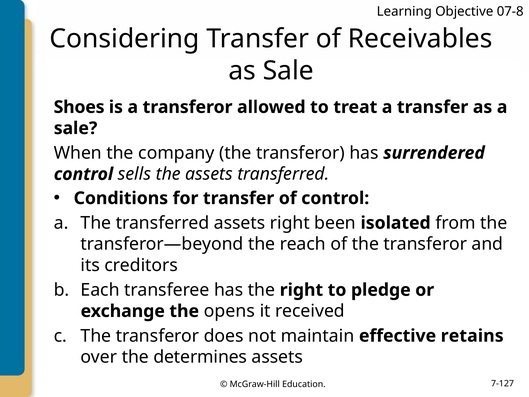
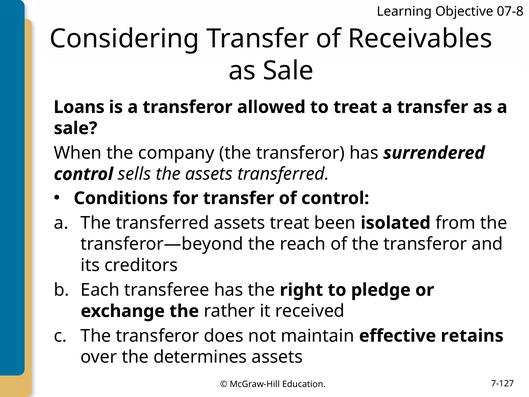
Shoes: Shoes -> Loans (79, 107)
assets right: right -> treat (290, 223)
opens: opens -> rather (229, 311)
